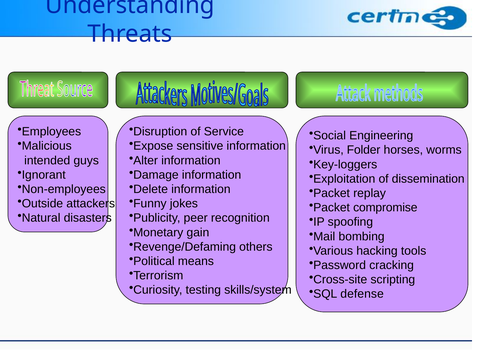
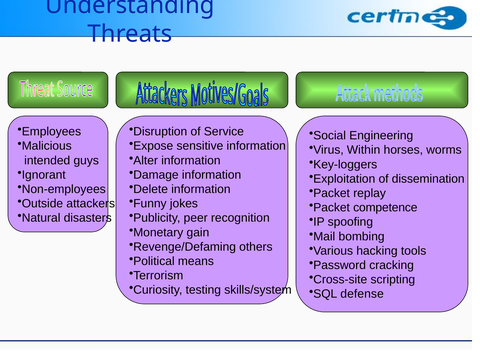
Folder: Folder -> Within (364, 150)
compromise: compromise -> competence (385, 208)
